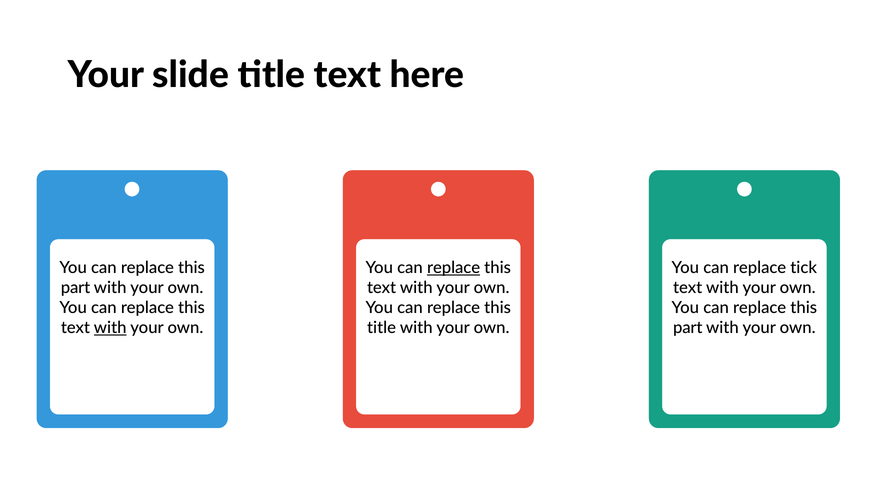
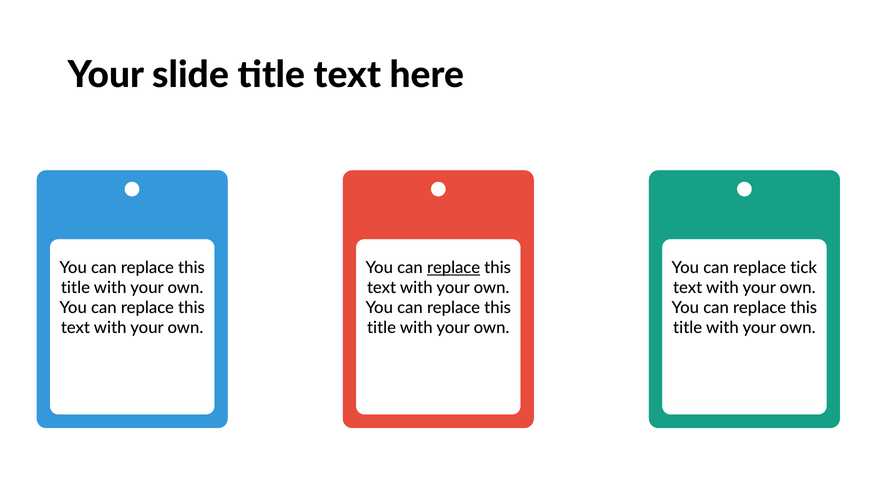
part: part -> title (75, 288)
with underline: present -> none (110, 328)
part: part -> title (688, 328)
